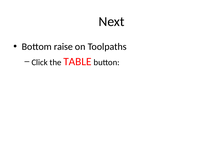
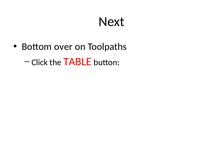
raise: raise -> over (63, 47)
